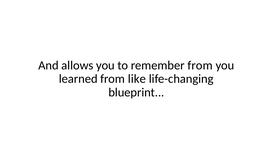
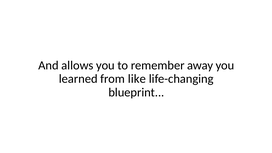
remember from: from -> away (200, 65)
